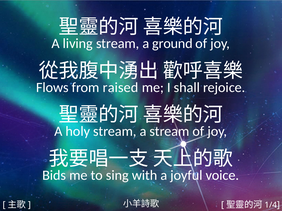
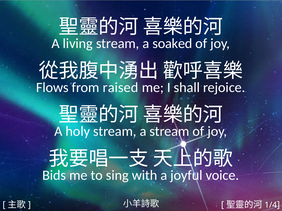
ground: ground -> soaked (172, 44)
